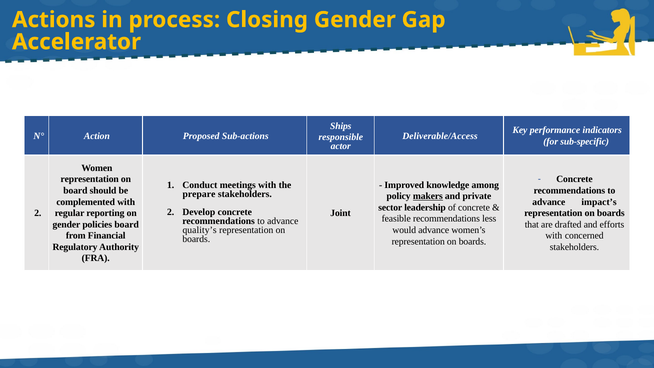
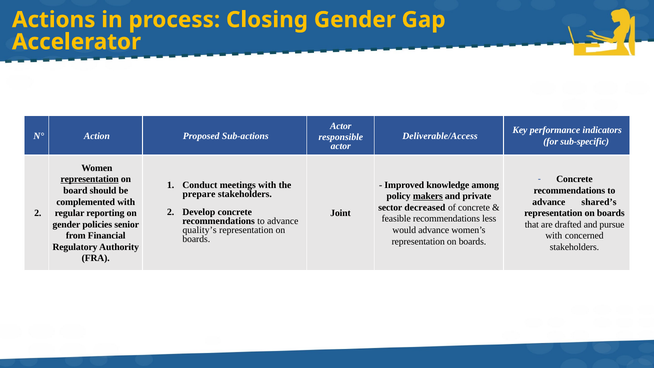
Ships: Ships -> Actor (341, 126)
representation underline: none -> present (90, 179)
impact’s: impact’s -> shared’s (599, 202)
leadership: leadership -> decreased (425, 207)
policies board: board -> senior (127, 224)
efforts: efforts -> pursue (612, 224)
